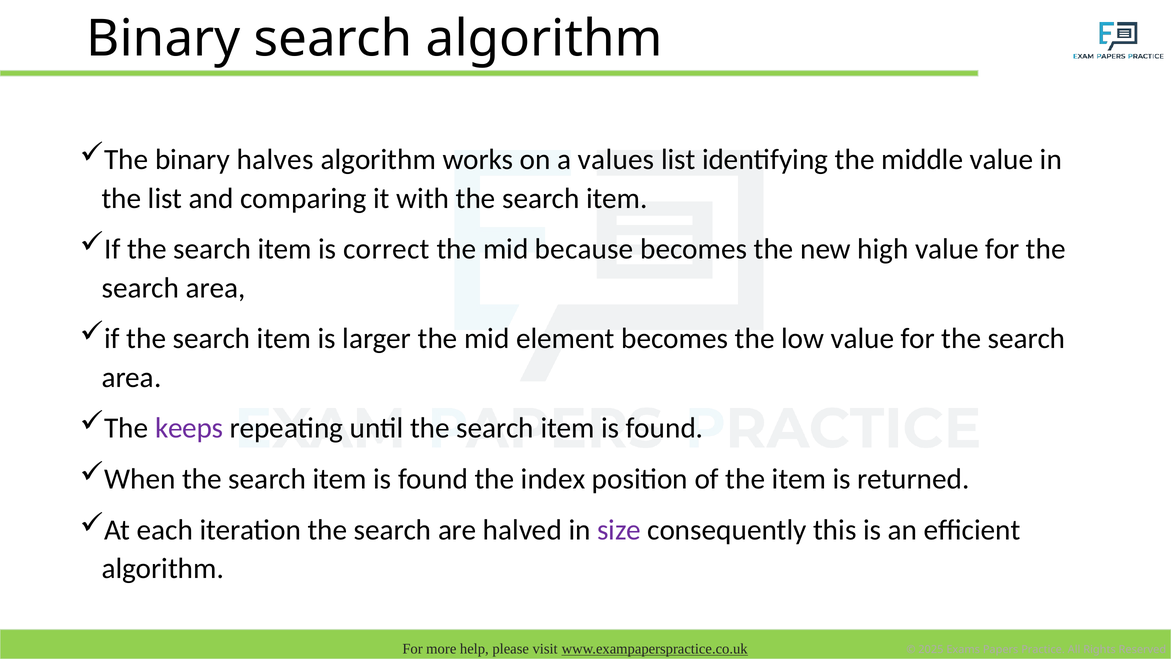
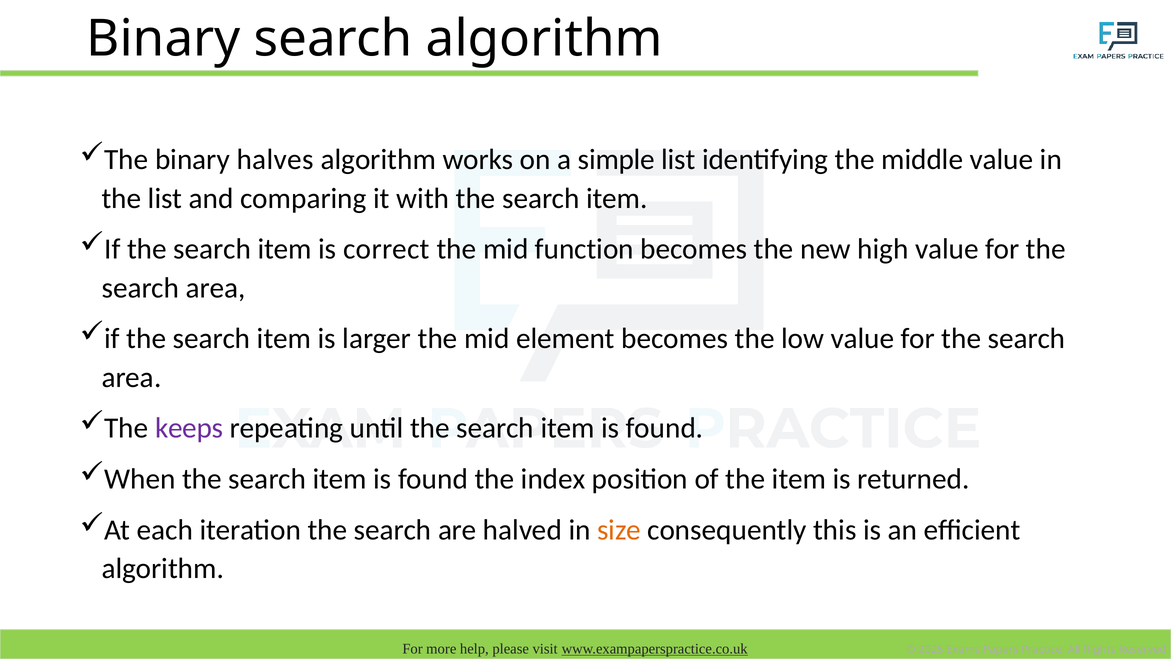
values: values -> simple (616, 160)
because: because -> function (584, 249)
size colour: purple -> orange (619, 530)
